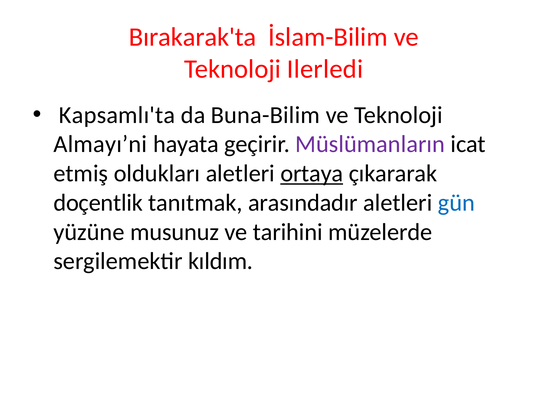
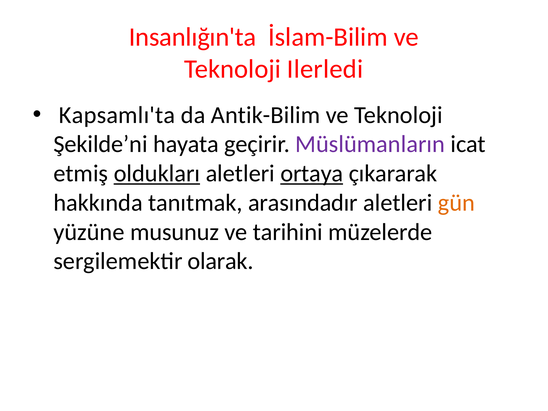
Bırakarak'ta: Bırakarak'ta -> Insanlığın'ta (193, 37)
Buna-Bilim: Buna-Bilim -> Antik-Bilim (265, 115)
Almayı’ni: Almayı’ni -> Şekilde’ni (101, 144)
oldukları underline: none -> present (157, 173)
doçentlik: doçentlik -> hakkında (98, 203)
gün colour: blue -> orange (456, 203)
kıldım: kıldım -> olarak (221, 261)
